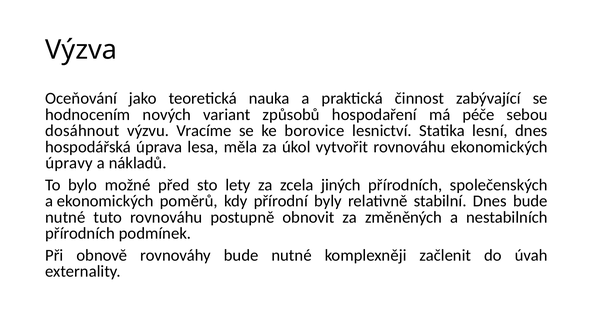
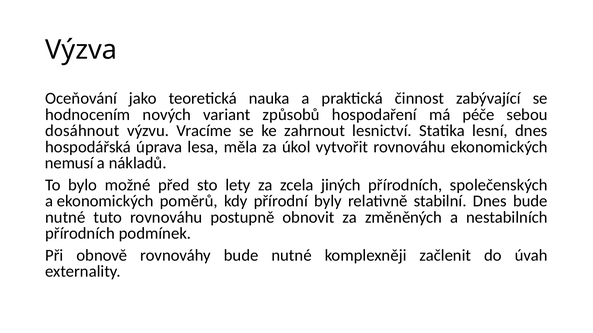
borovice: borovice -> zahrnout (315, 131)
úpravy: úpravy -> nemusí (69, 163)
